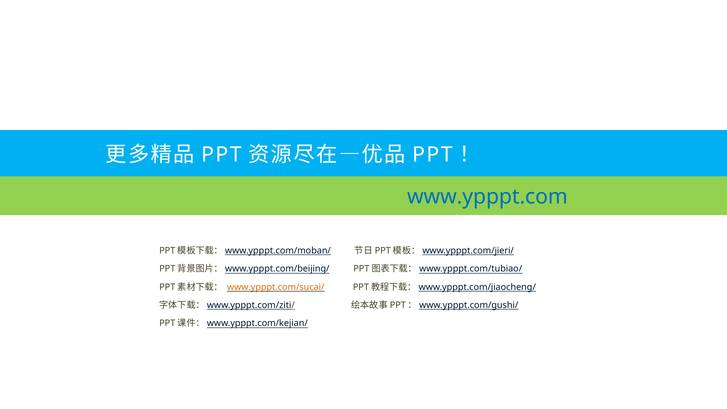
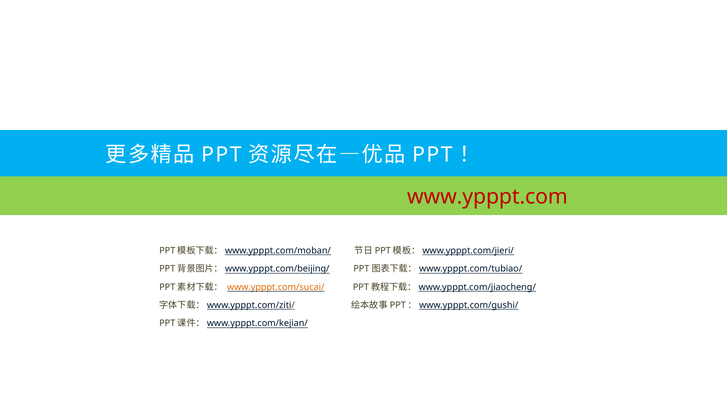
www.ypppt.com colour: blue -> red (487, 197)
